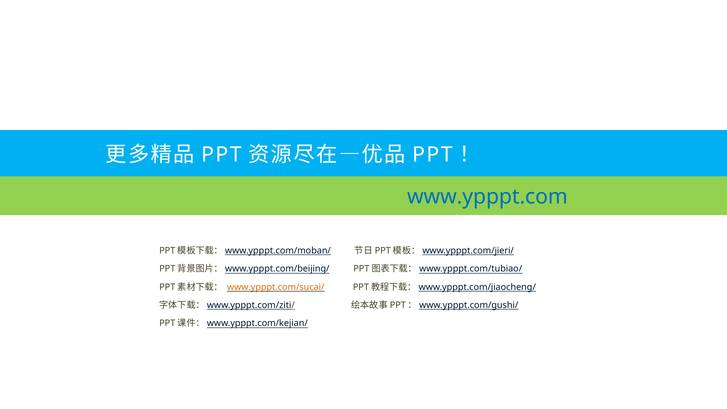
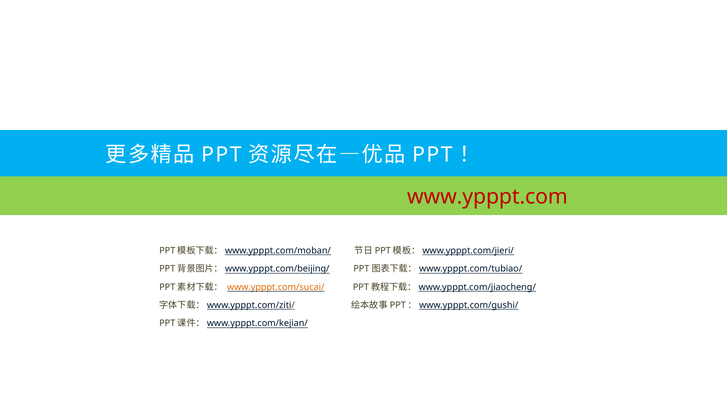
www.ypppt.com colour: blue -> red (487, 197)
